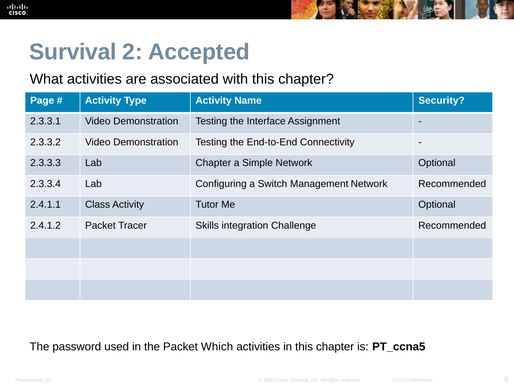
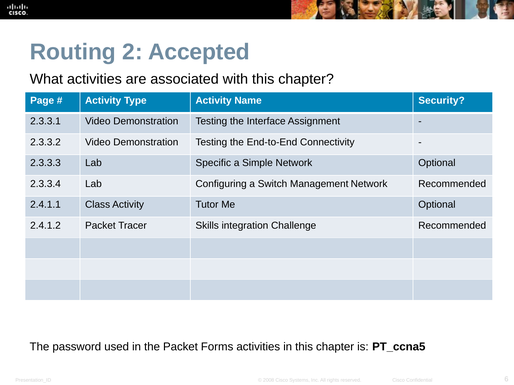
Survival: Survival -> Routing (73, 52)
Lab Chapter: Chapter -> Specific (213, 163)
Which: Which -> Forms (217, 347)
